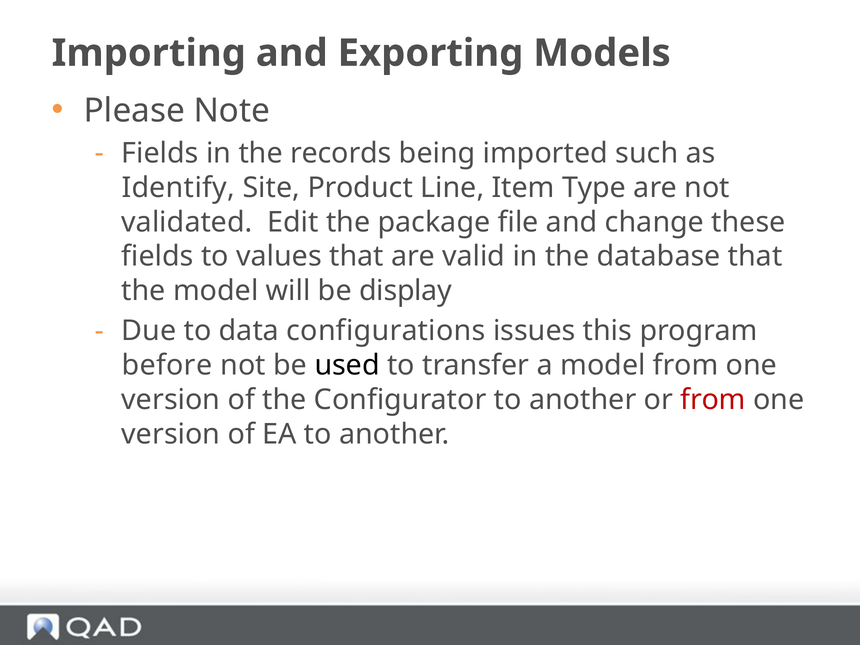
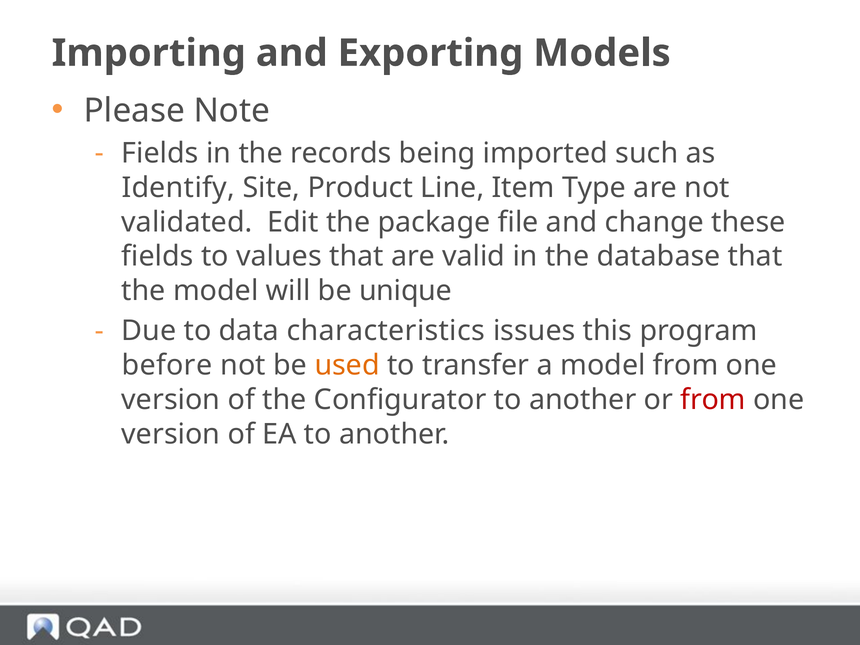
display: display -> unique (406, 291)
configurations: configurations -> characteristics (386, 331)
used colour: black -> orange (347, 365)
